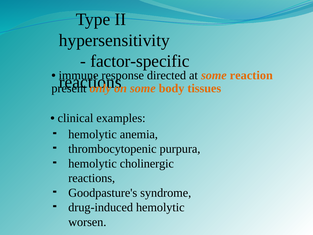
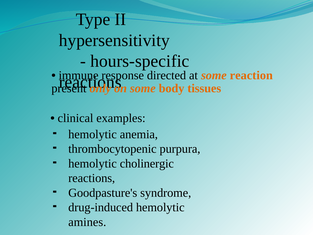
factor-specific: factor-specific -> hours-specific (140, 61)
worsen: worsen -> amines (87, 222)
